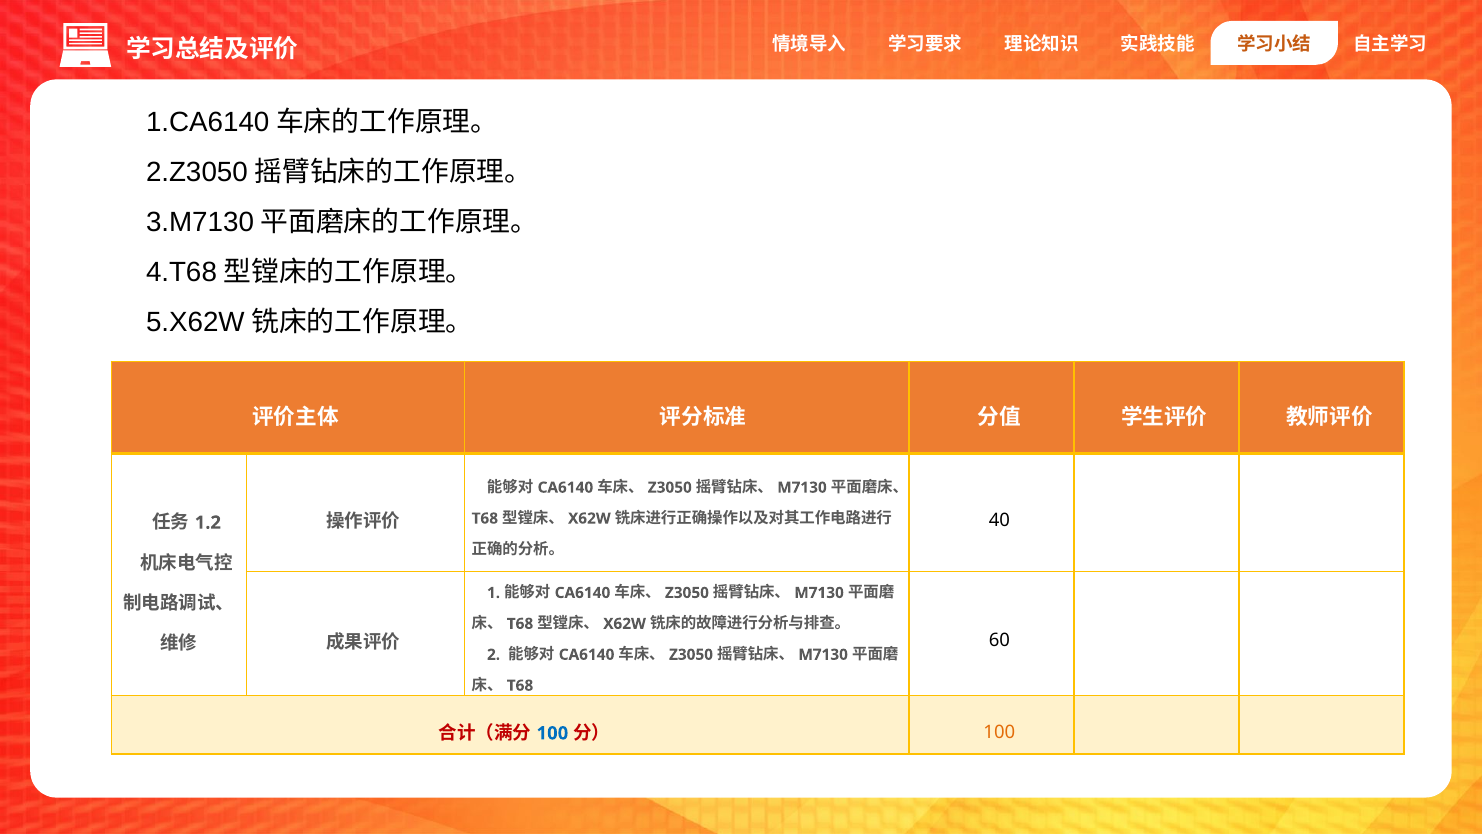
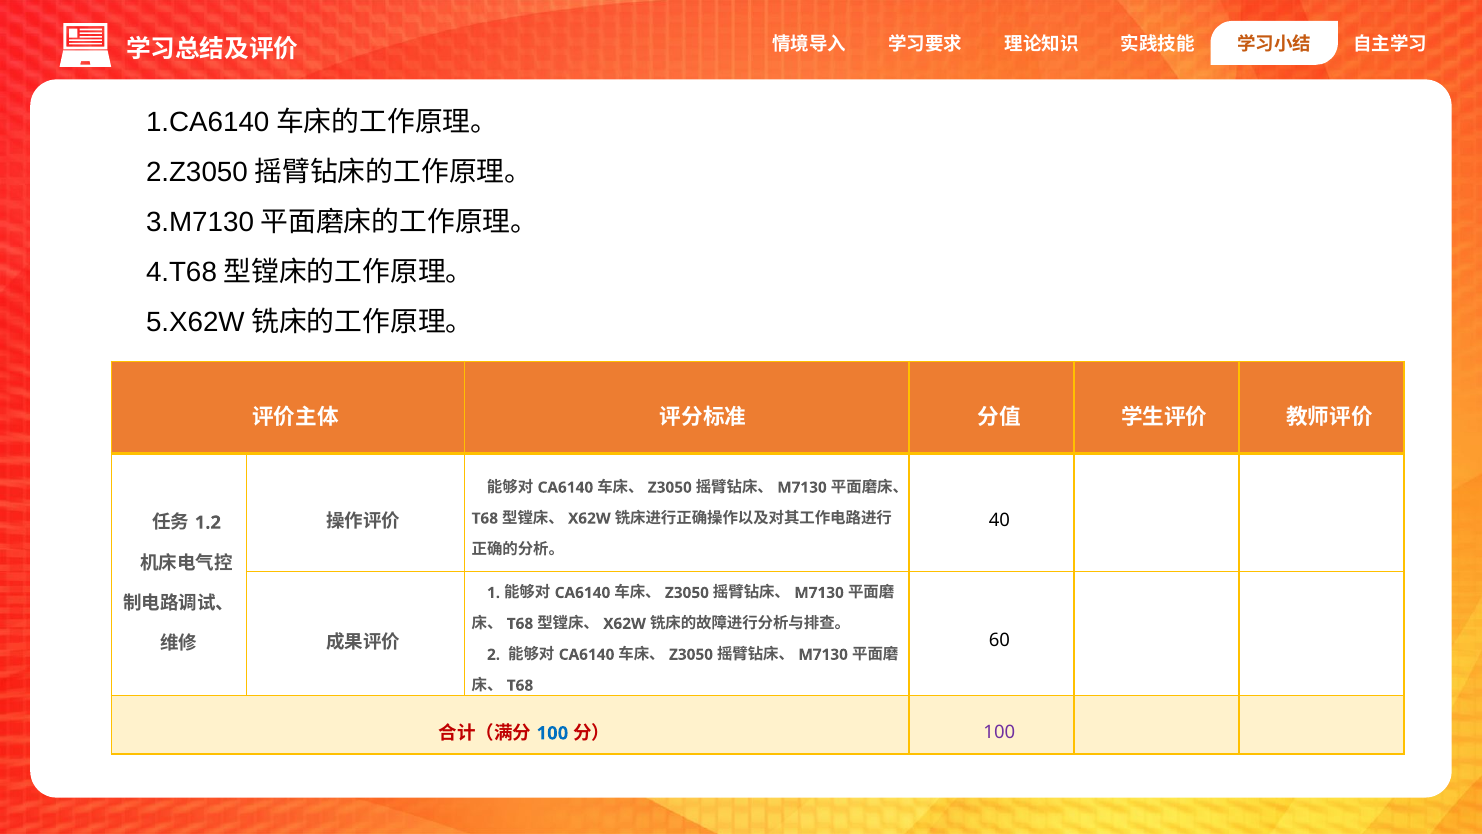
100 colour: orange -> purple (999, 732)
